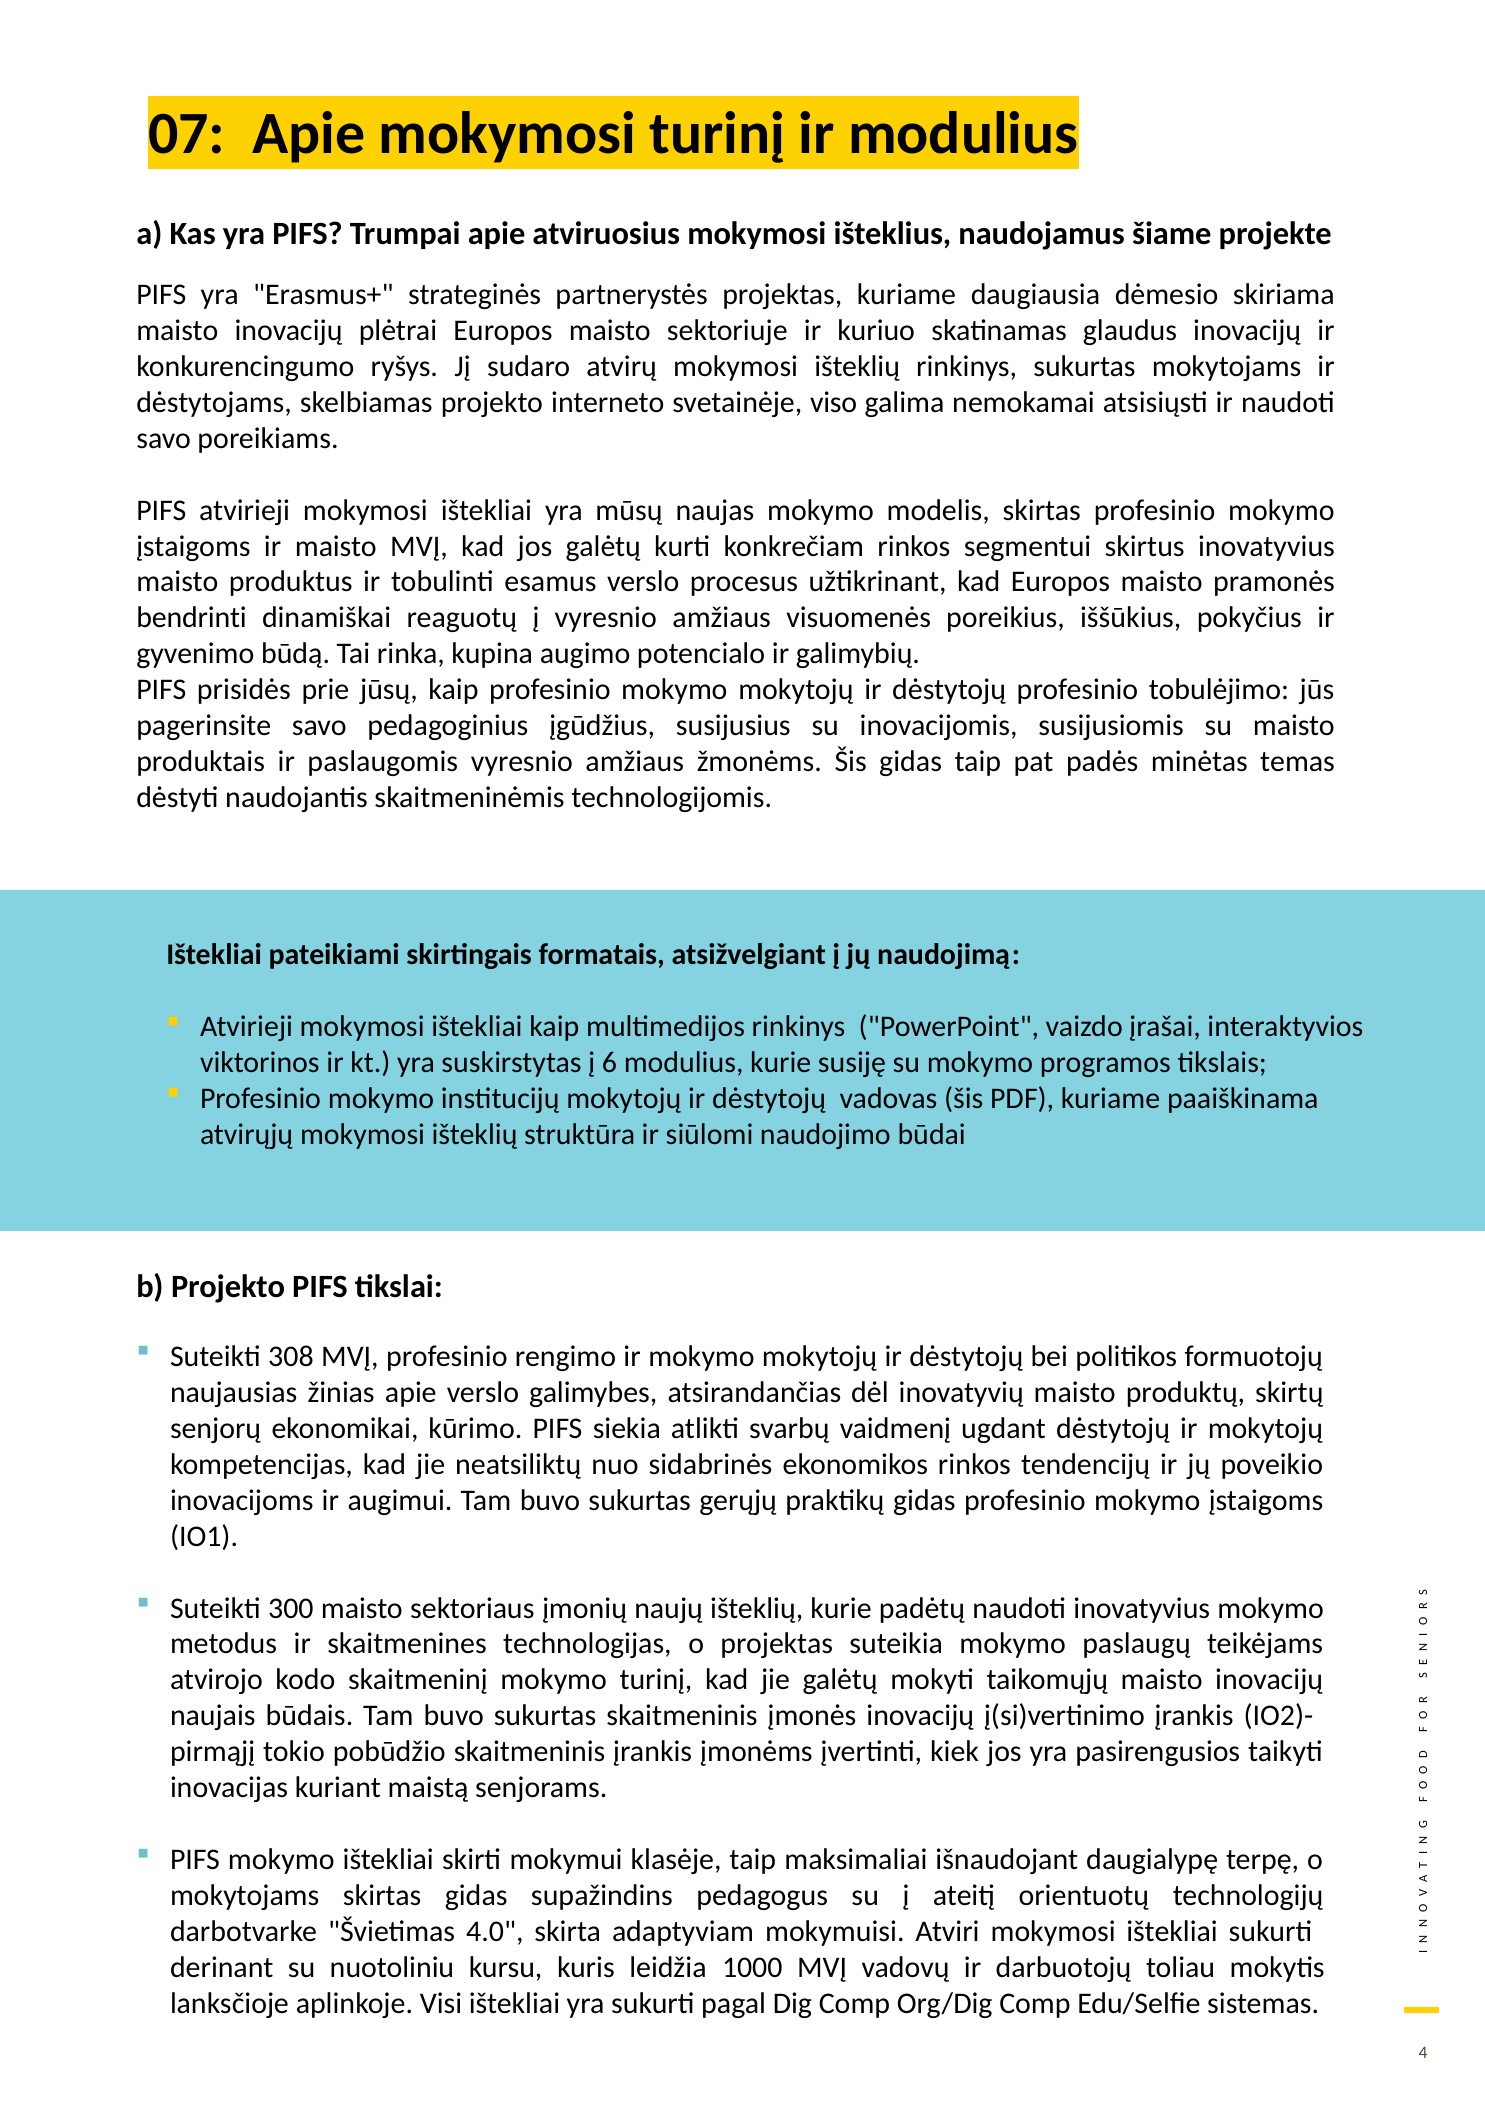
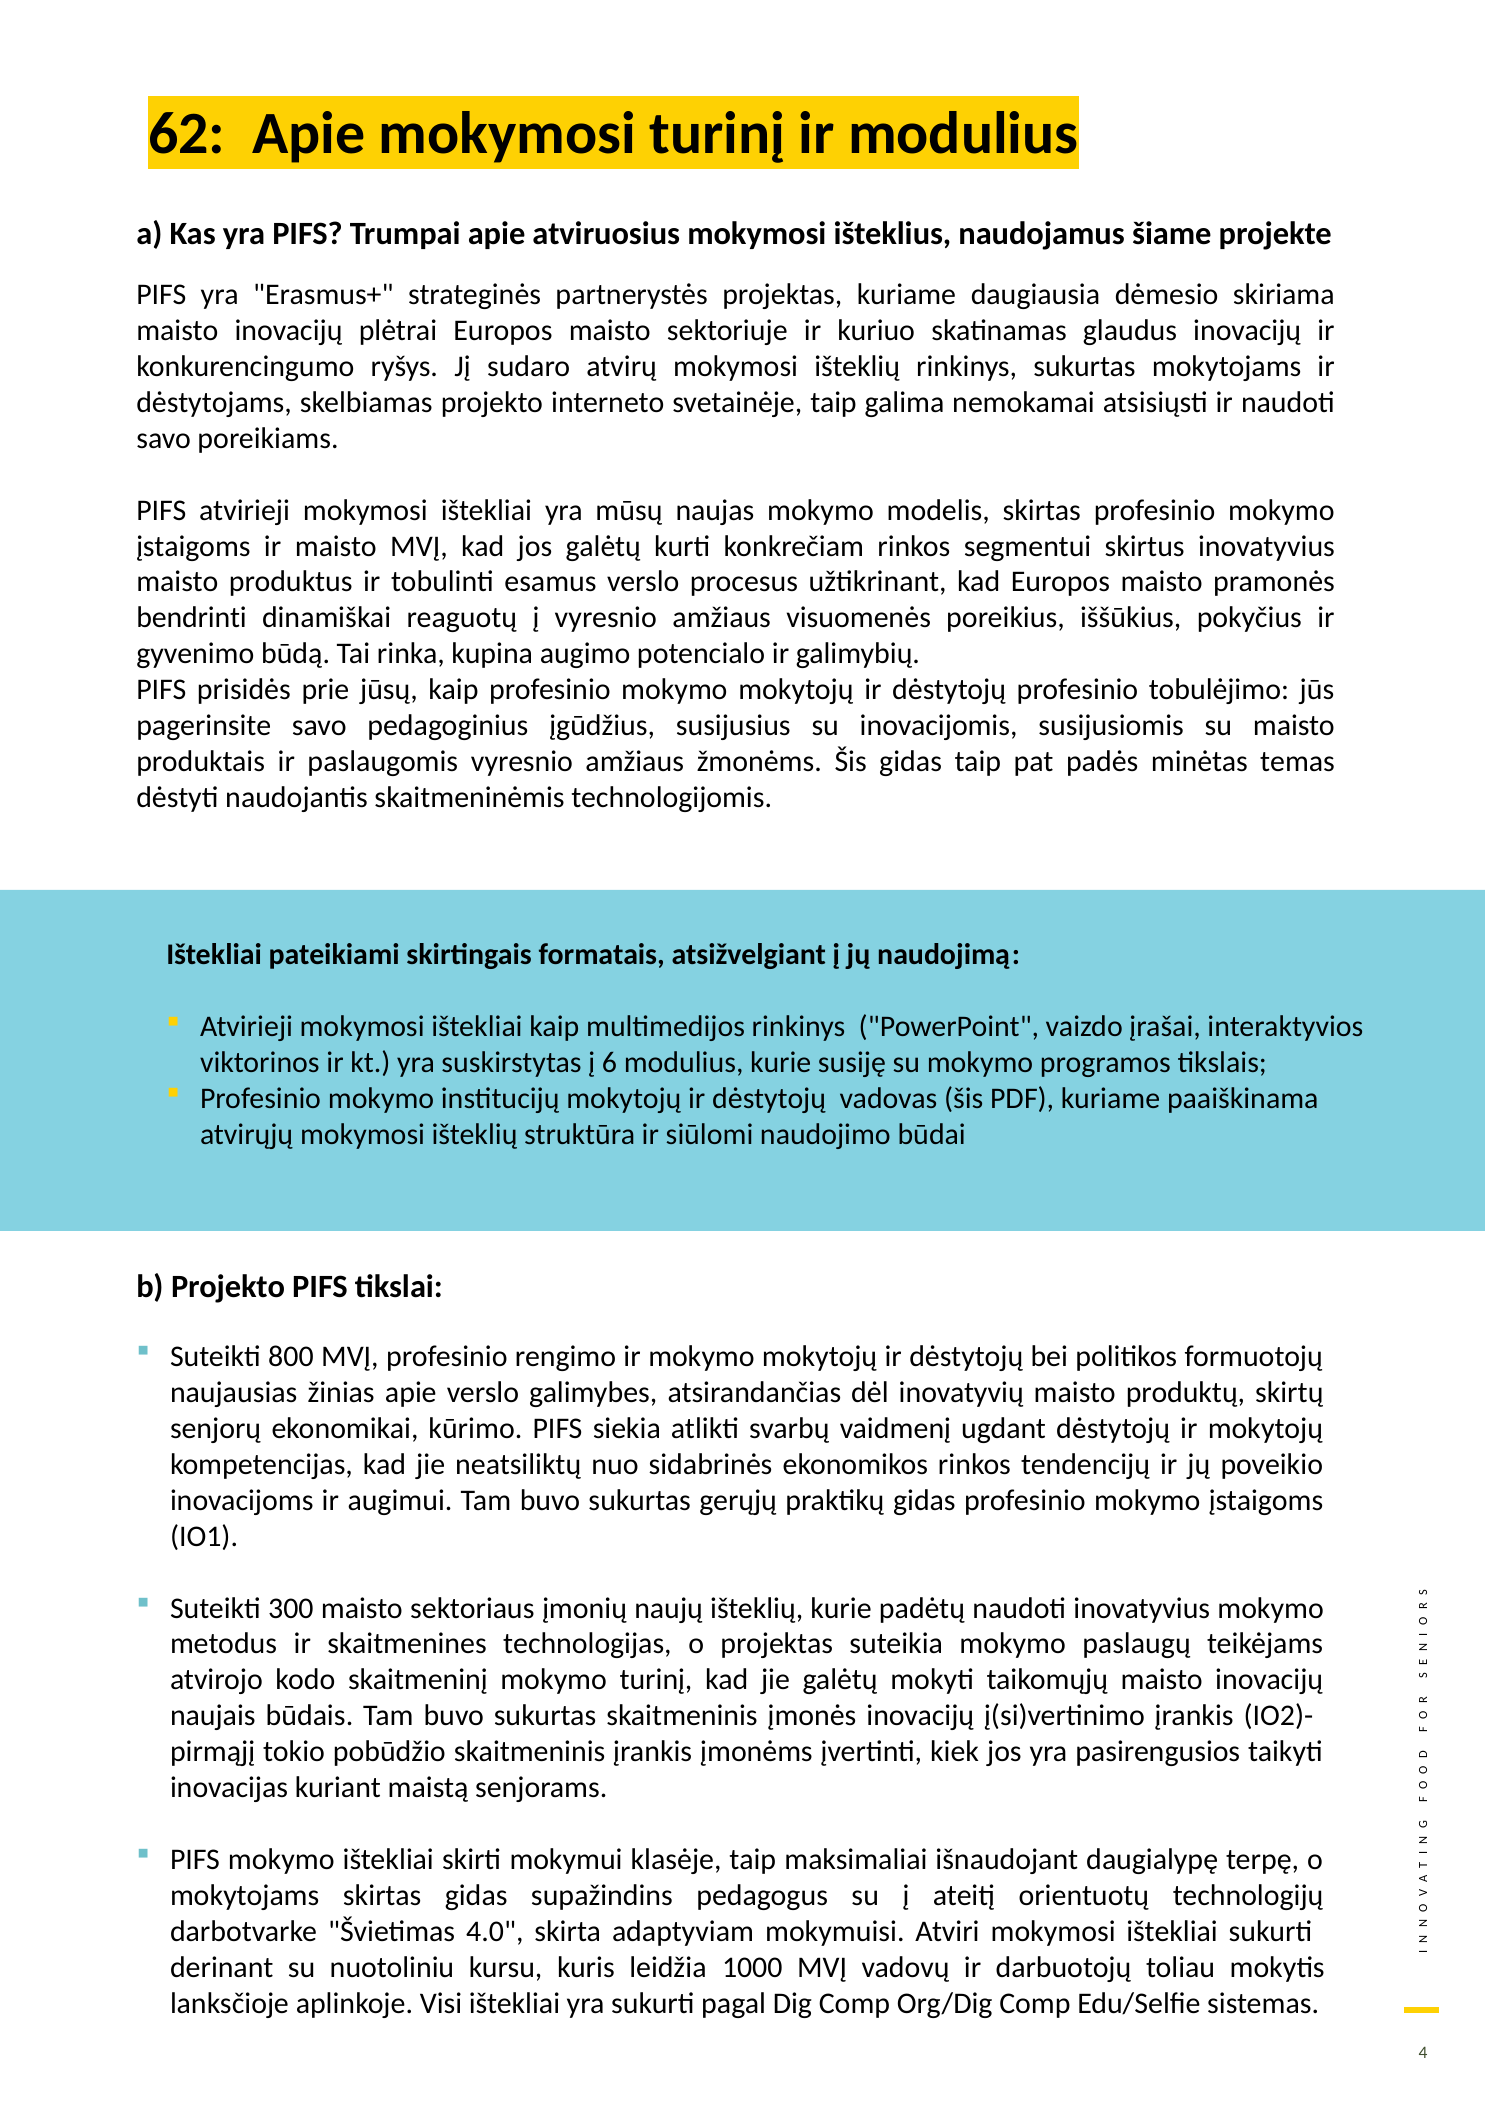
07: 07 -> 62 (187, 133)
svetainėje viso: viso -> taip (834, 402)
308: 308 -> 800 (291, 1356)
